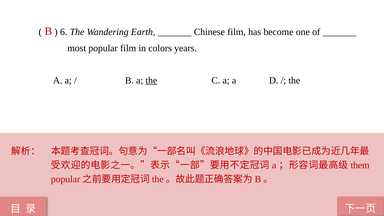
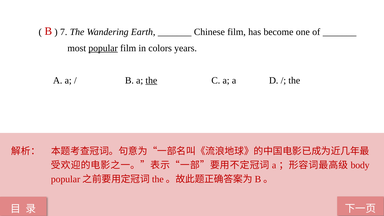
6: 6 -> 7 (64, 32)
popular underline: none -> present (103, 48)
them: them -> body (360, 165)
